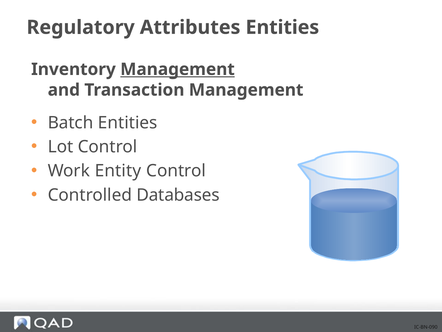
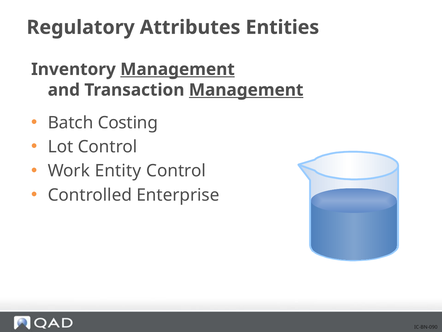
Management underline: none -> present (246, 90)
Batch Entities: Entities -> Costing (128, 123)
Databases: Databases -> Enterprise (178, 195)
